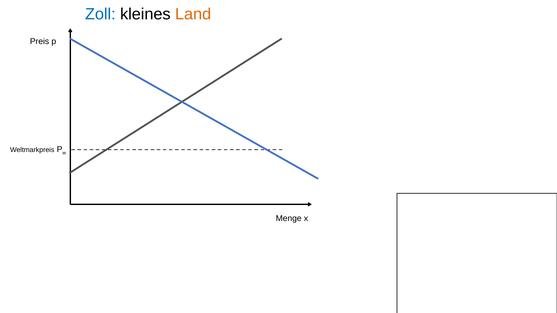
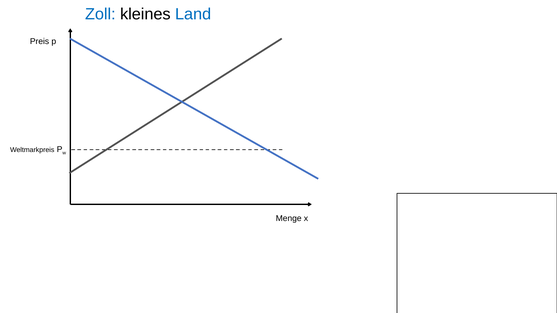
Land colour: orange -> blue (193, 14)
